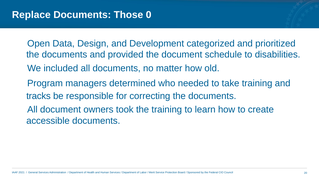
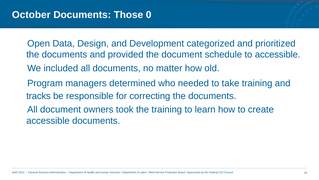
Replace: Replace -> October (31, 15)
to disabilities: disabilities -> accessible (278, 54)
